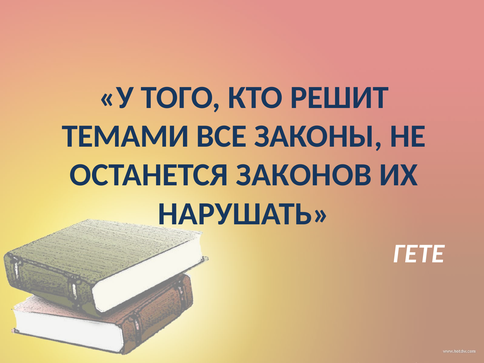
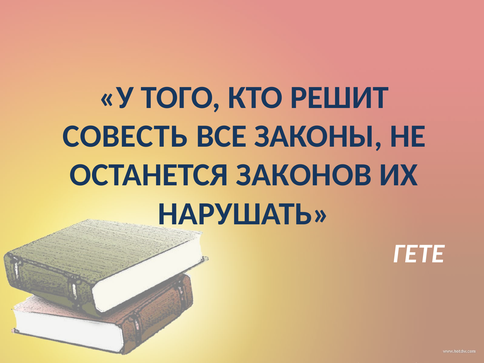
ТЕМАМИ: ТЕМАМИ -> СОВЕСТЬ (125, 136)
